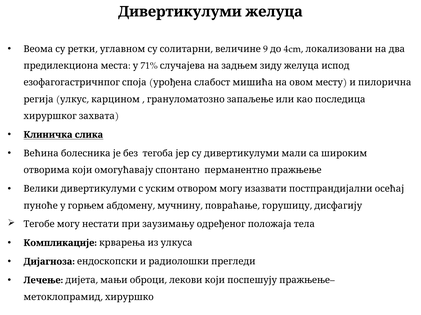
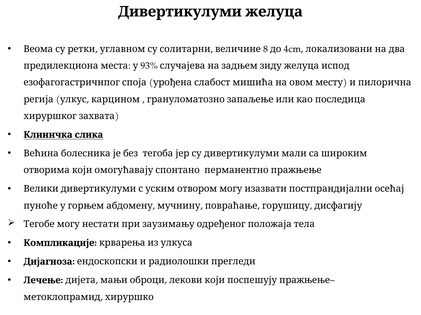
9: 9 -> 8 (266, 49)
71%: 71% -> 93% (149, 66)
